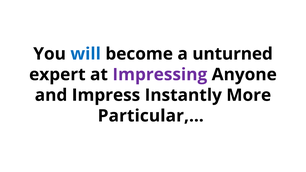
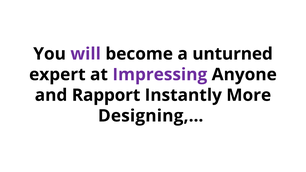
will colour: blue -> purple (86, 54)
Impress: Impress -> Rapport (106, 95)
Particular,…: Particular,… -> Designing,… (151, 116)
